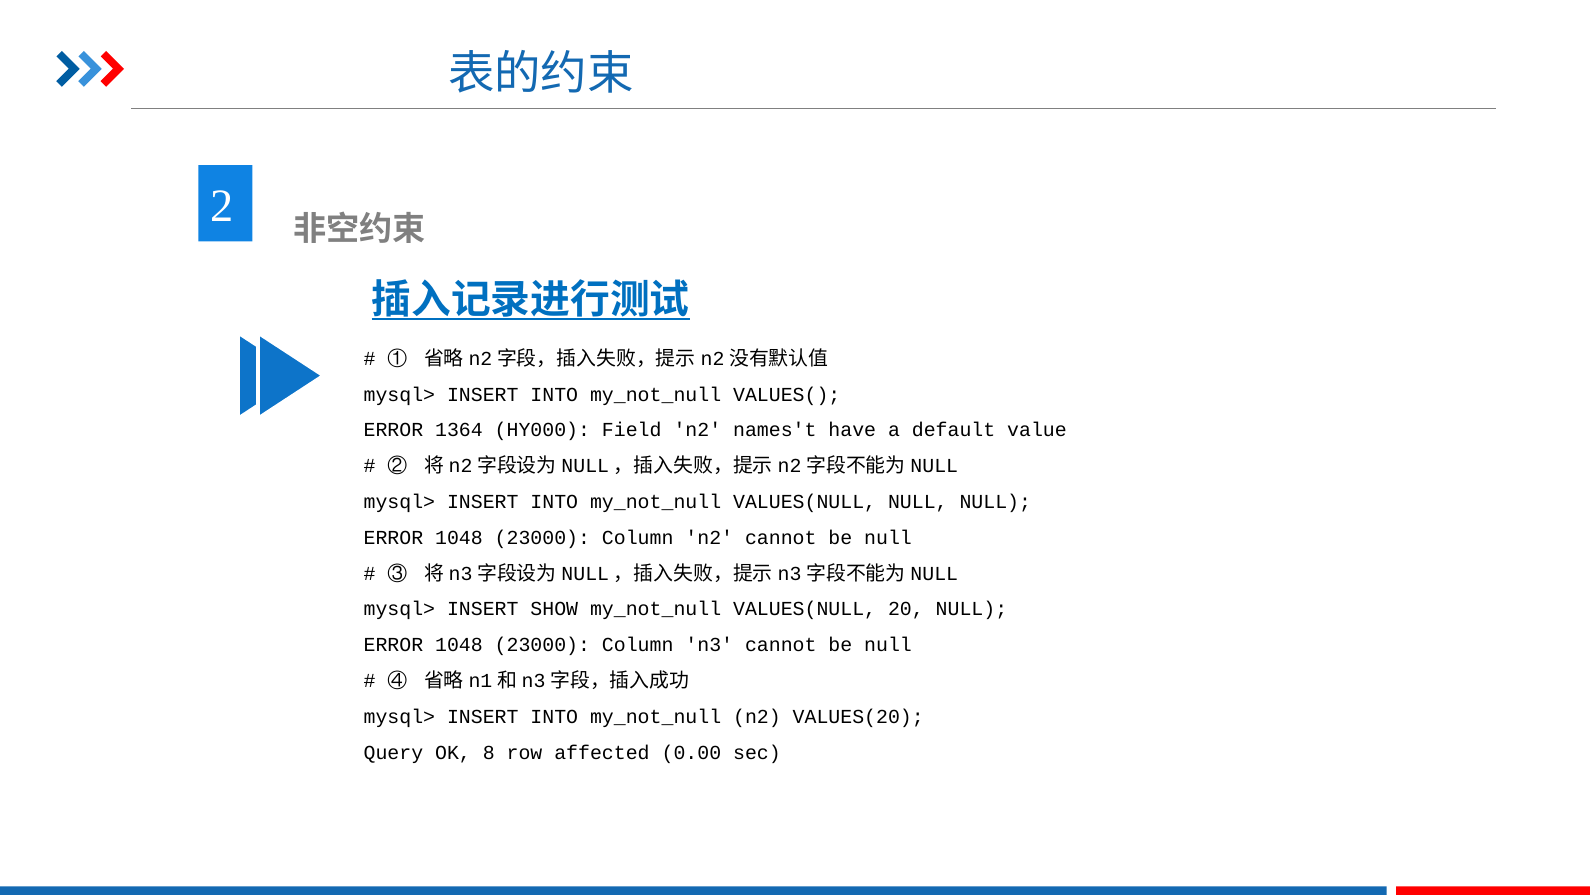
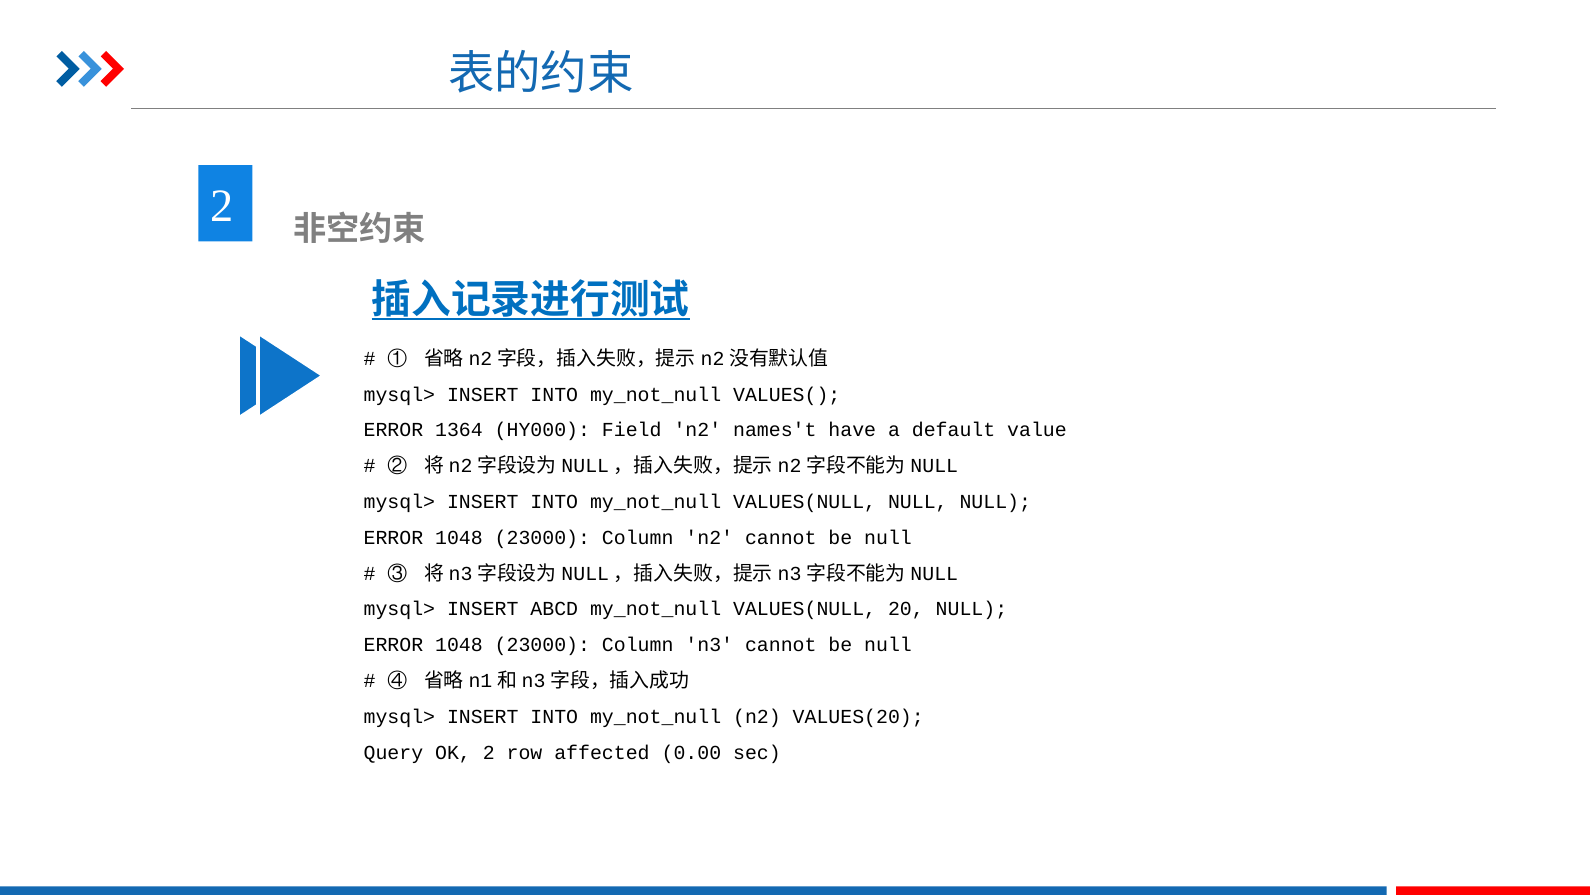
SHOW: SHOW -> ABCD (554, 609)
OK 8: 8 -> 2 (489, 752)
